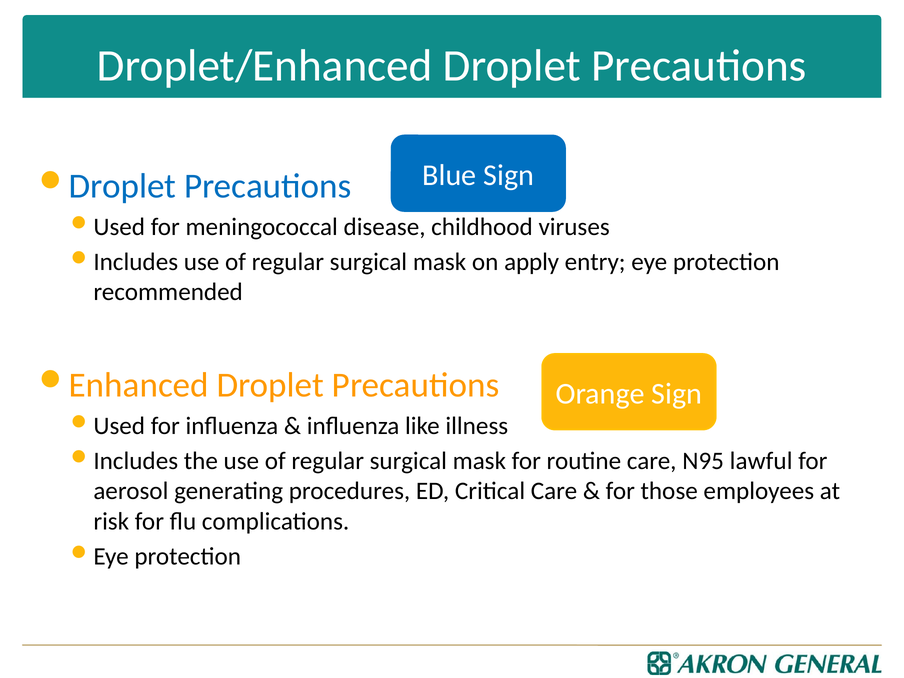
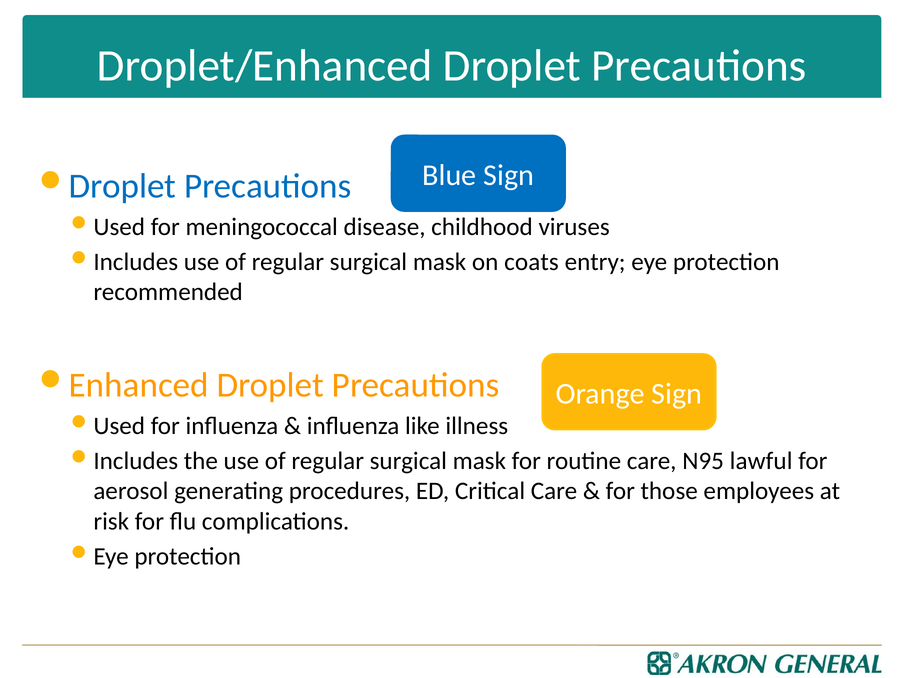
apply: apply -> coats (531, 262)
